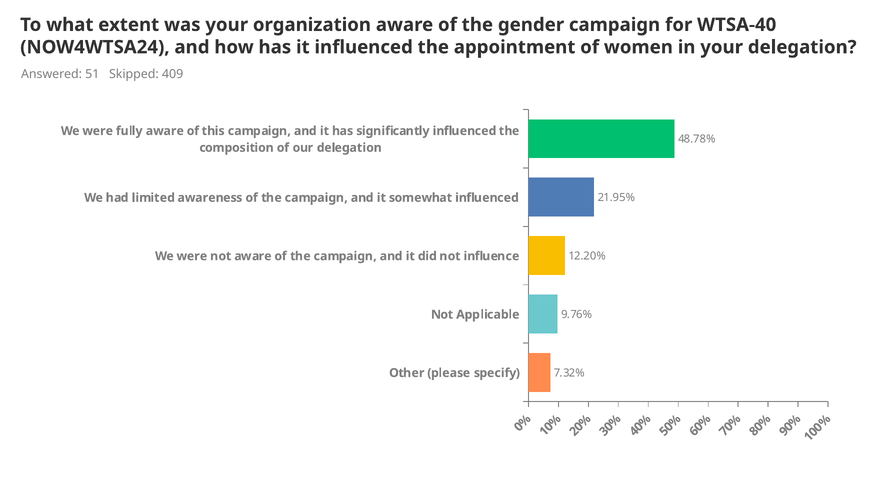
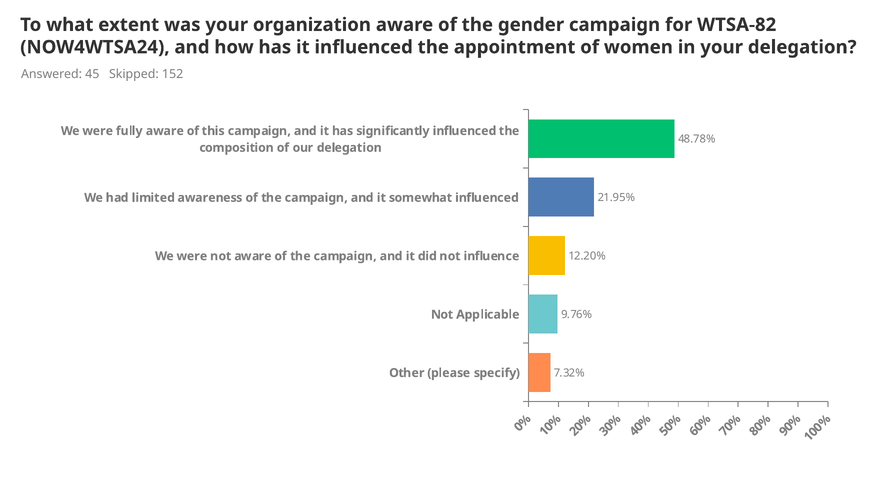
WTSA-40: WTSA-40 -> WTSA-82 (737, 25)
51: 51 -> 45 (92, 74)
409: 409 -> 152 (173, 74)
